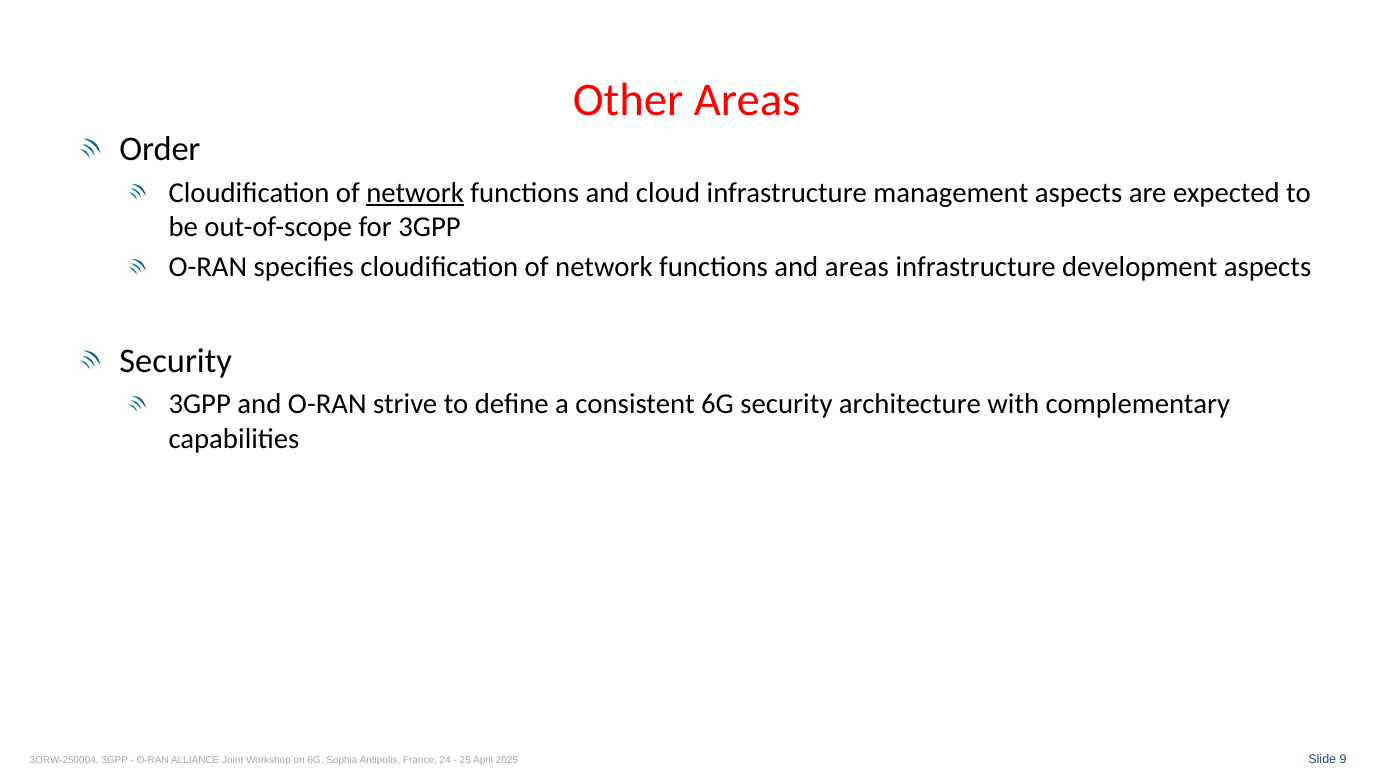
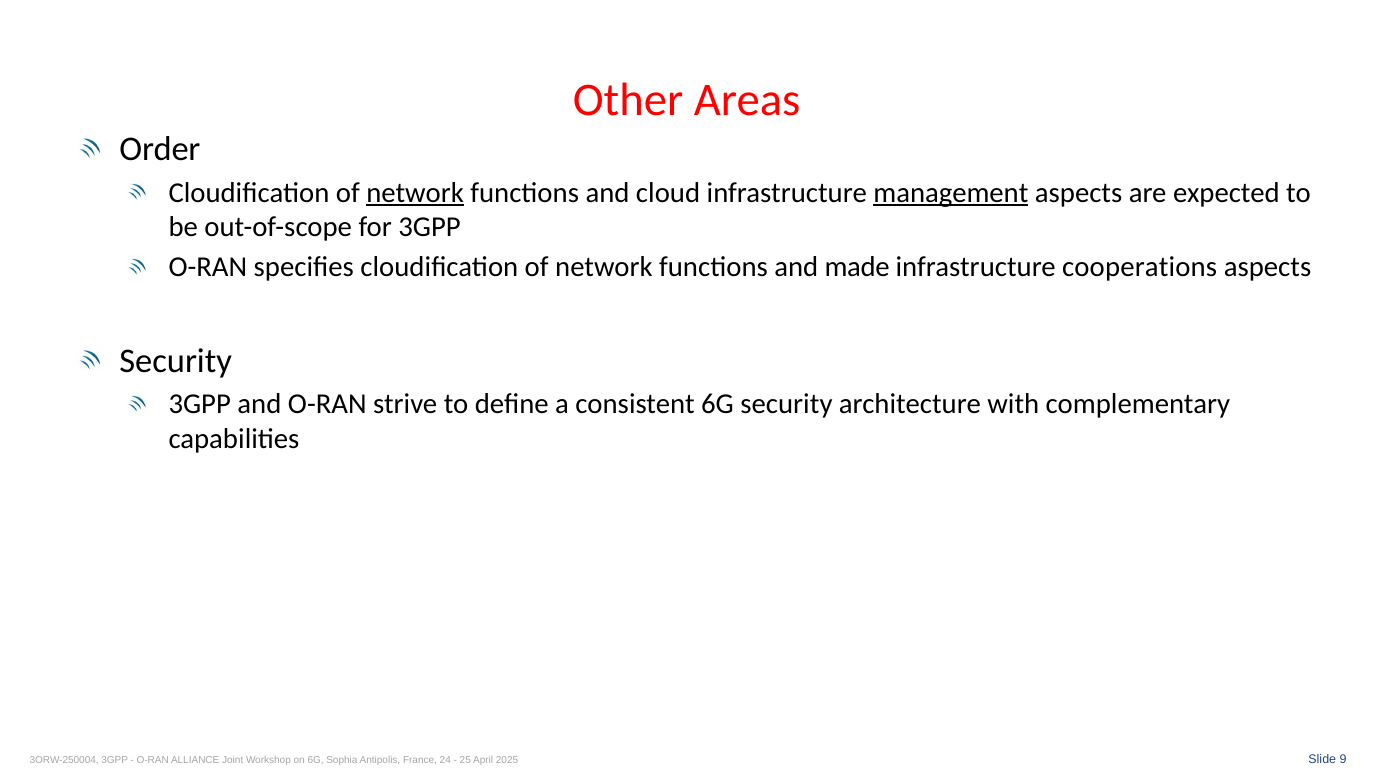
management underline: none -> present (951, 193)
and areas: areas -> made (857, 267)
development: development -> cooperations (1140, 267)
